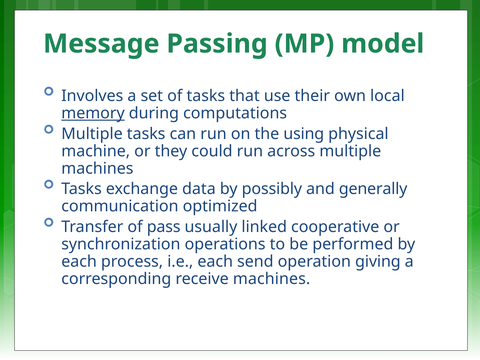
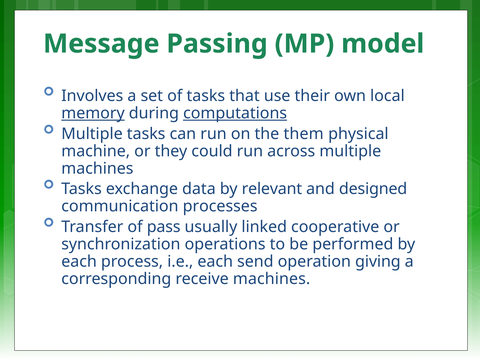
computations underline: none -> present (235, 113)
using: using -> them (304, 134)
possibly: possibly -> relevant (272, 189)
generally: generally -> designed (373, 189)
optimized: optimized -> processes (220, 206)
